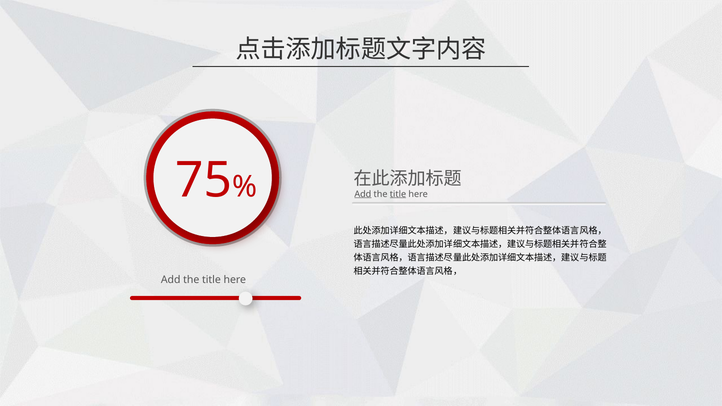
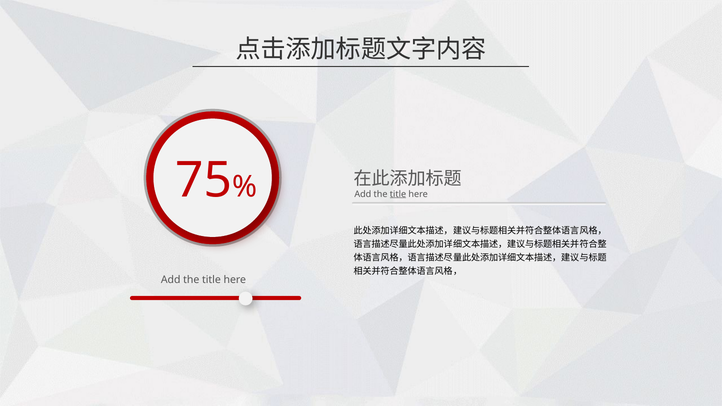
Add underline: present -> none (363, 194)
